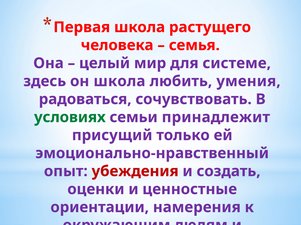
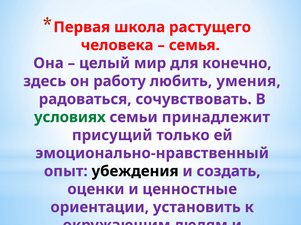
системе: системе -> конечно (237, 63)
он школа: школа -> работу (120, 81)
убеждения colour: red -> black (135, 172)
намерения: намерения -> установить (197, 208)
